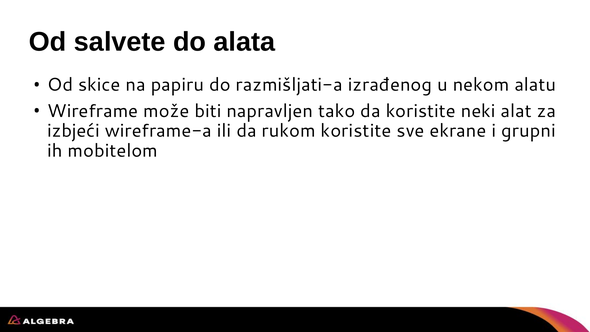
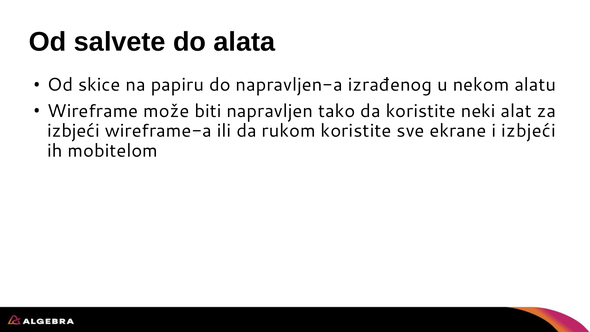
razmišljati-a: razmišljati-a -> napravljen-a (289, 85)
i grupni: grupni -> izbjeći (529, 131)
